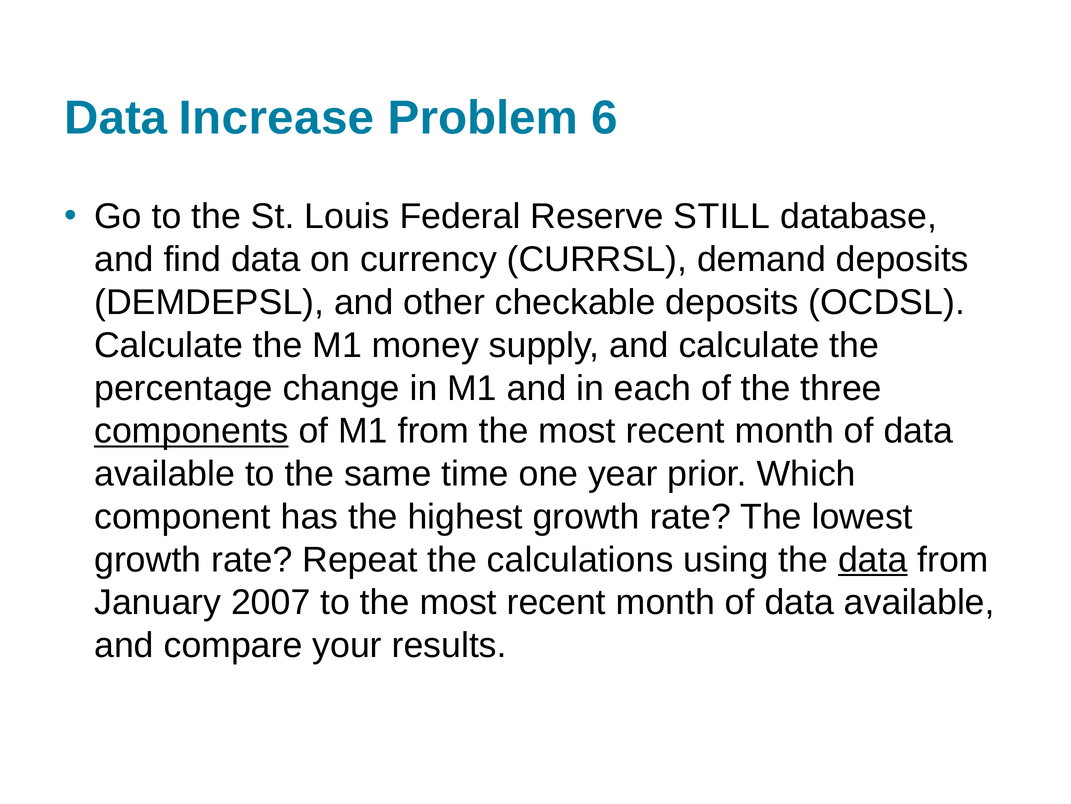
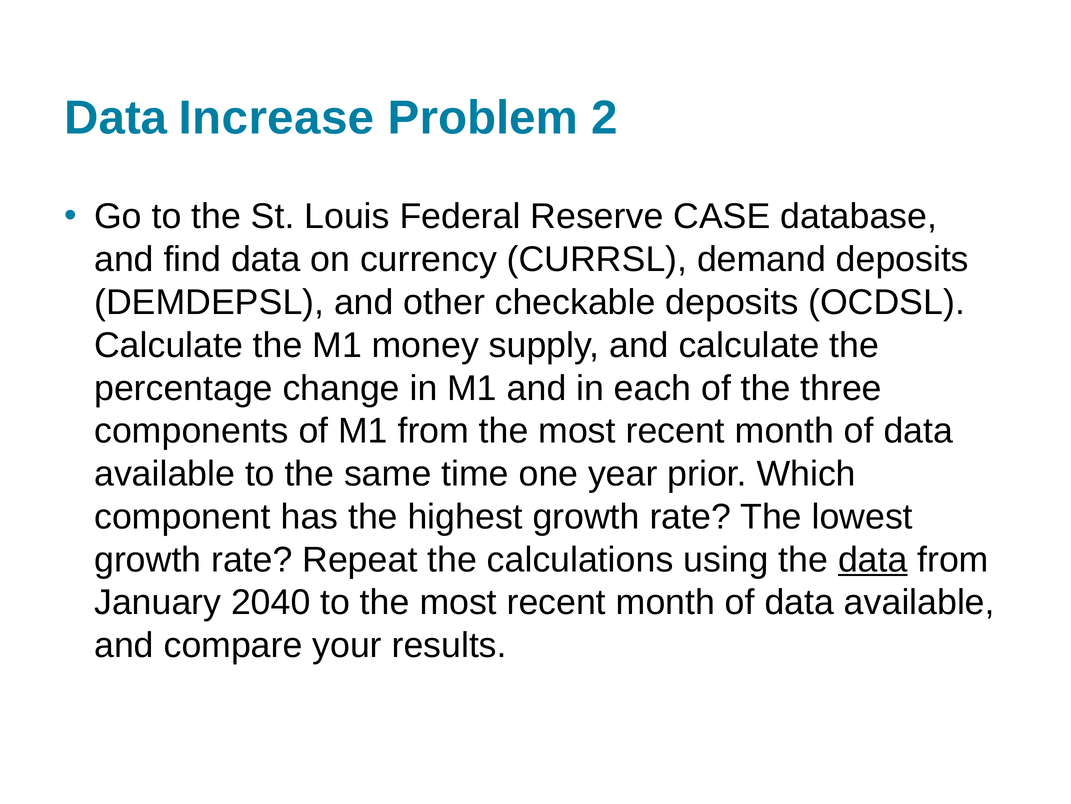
6: 6 -> 2 (605, 118)
STILL: STILL -> CASE (722, 216)
components underline: present -> none (191, 431)
2007: 2007 -> 2040 (271, 602)
